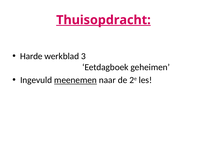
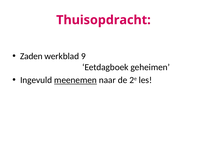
Thuisopdracht underline: present -> none (103, 20)
Harde: Harde -> Zaden (31, 56)
3: 3 -> 9 (83, 56)
